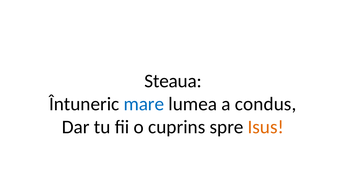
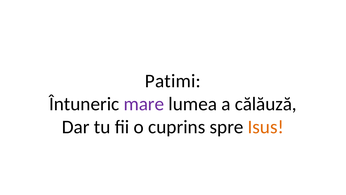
Steaua: Steaua -> Patimi (173, 81)
mare colour: blue -> purple (144, 104)
condus: condus -> călăuză (266, 104)
